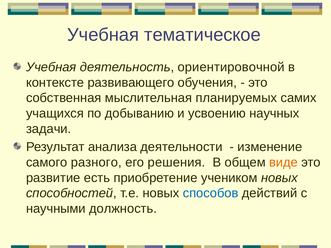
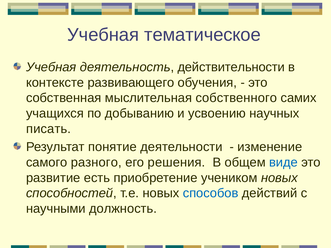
ориентировочной: ориентировочной -> действительности (231, 67)
планируемых: планируемых -> собственного (236, 98)
задачи: задачи -> писать (49, 129)
анализа: анализа -> понятие (112, 147)
виде colour: orange -> blue (283, 162)
